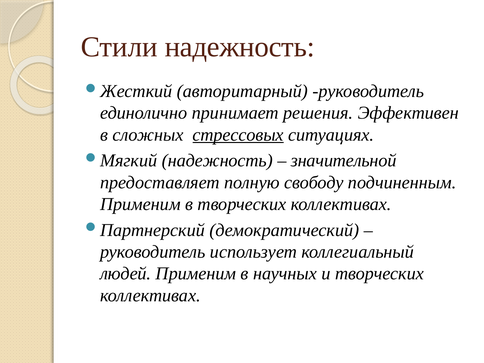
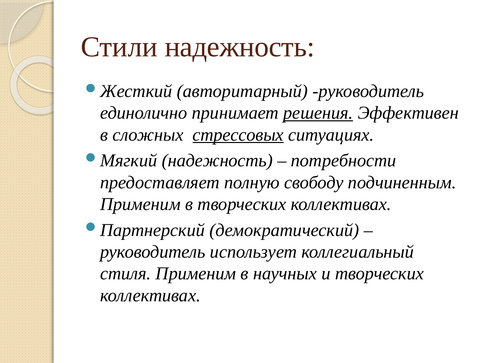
решения underline: none -> present (318, 113)
значительной: значительной -> потребности (344, 161)
людей: людей -> стиля (126, 274)
